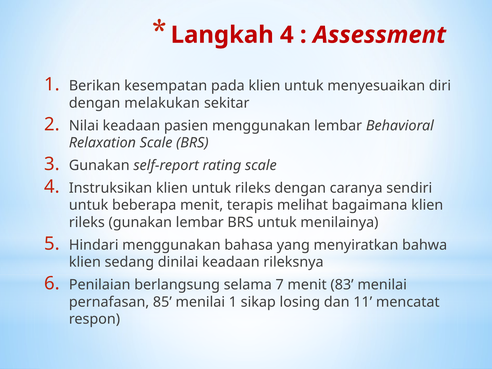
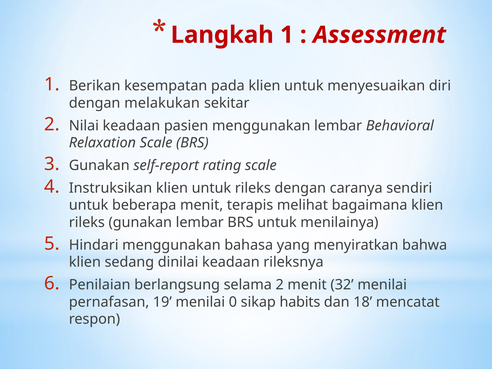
Langkah 4: 4 -> 1 (287, 35)
selama 7: 7 -> 2 (280, 285)
83: 83 -> 32 (342, 285)
85: 85 -> 19 (162, 302)
menilai 1: 1 -> 0 (233, 302)
losing: losing -> habits (300, 302)
11: 11 -> 18 (363, 302)
